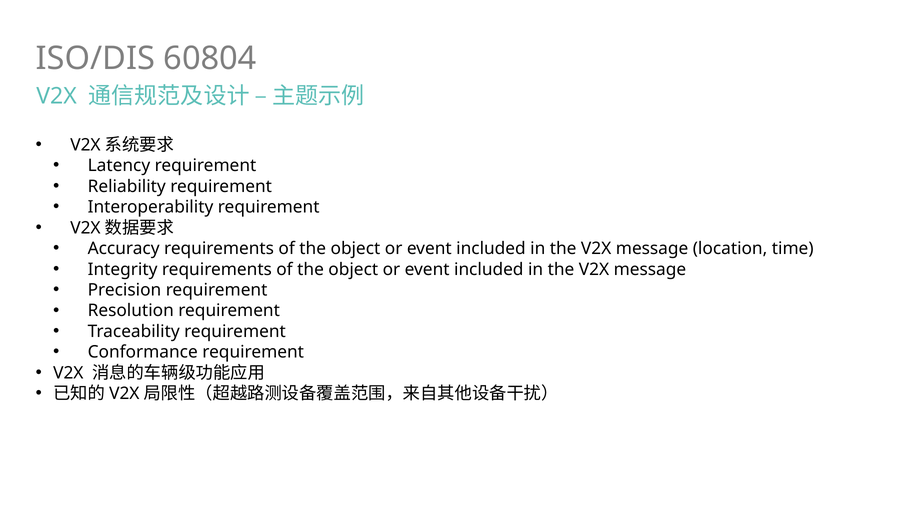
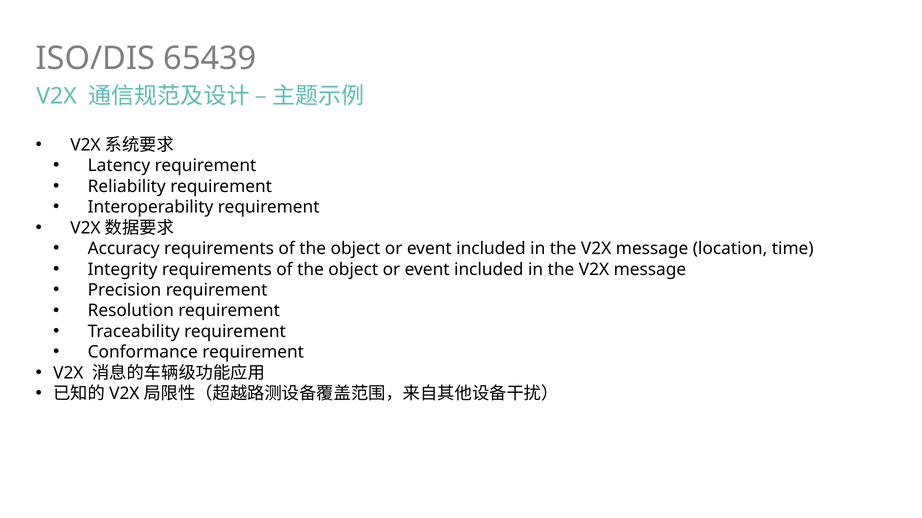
60804: 60804 -> 65439 (210, 59)
